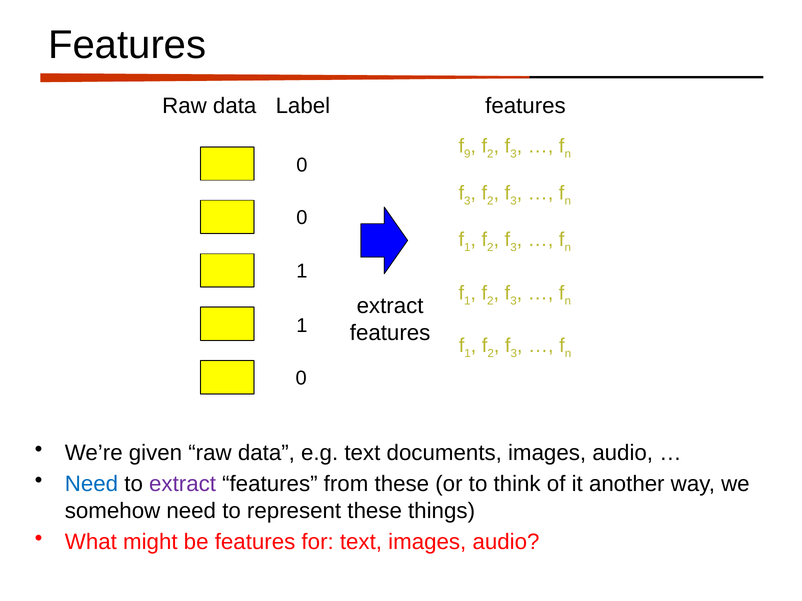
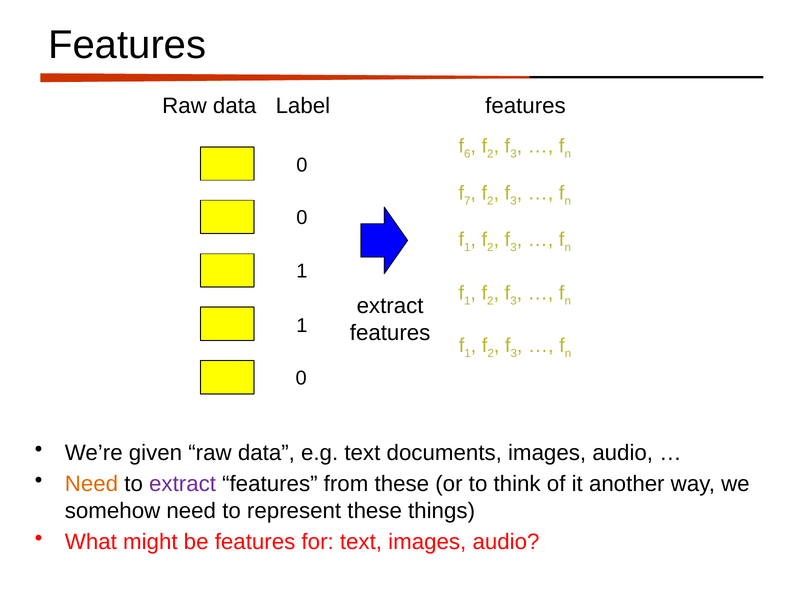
9: 9 -> 6 (467, 154)
3: 3 -> 7 (467, 201)
Need colour: blue -> orange (91, 485)
